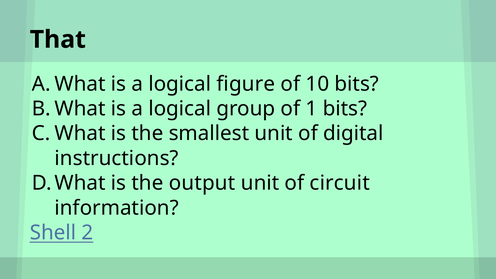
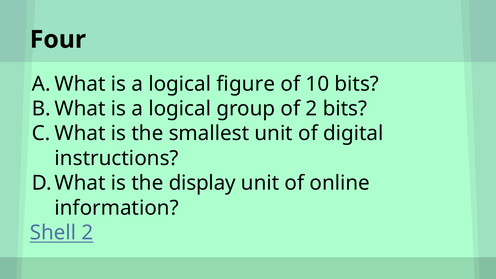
That: That -> Four (58, 40)
of 1: 1 -> 2 (311, 109)
output: output -> display (202, 183)
circuit: circuit -> online (340, 183)
